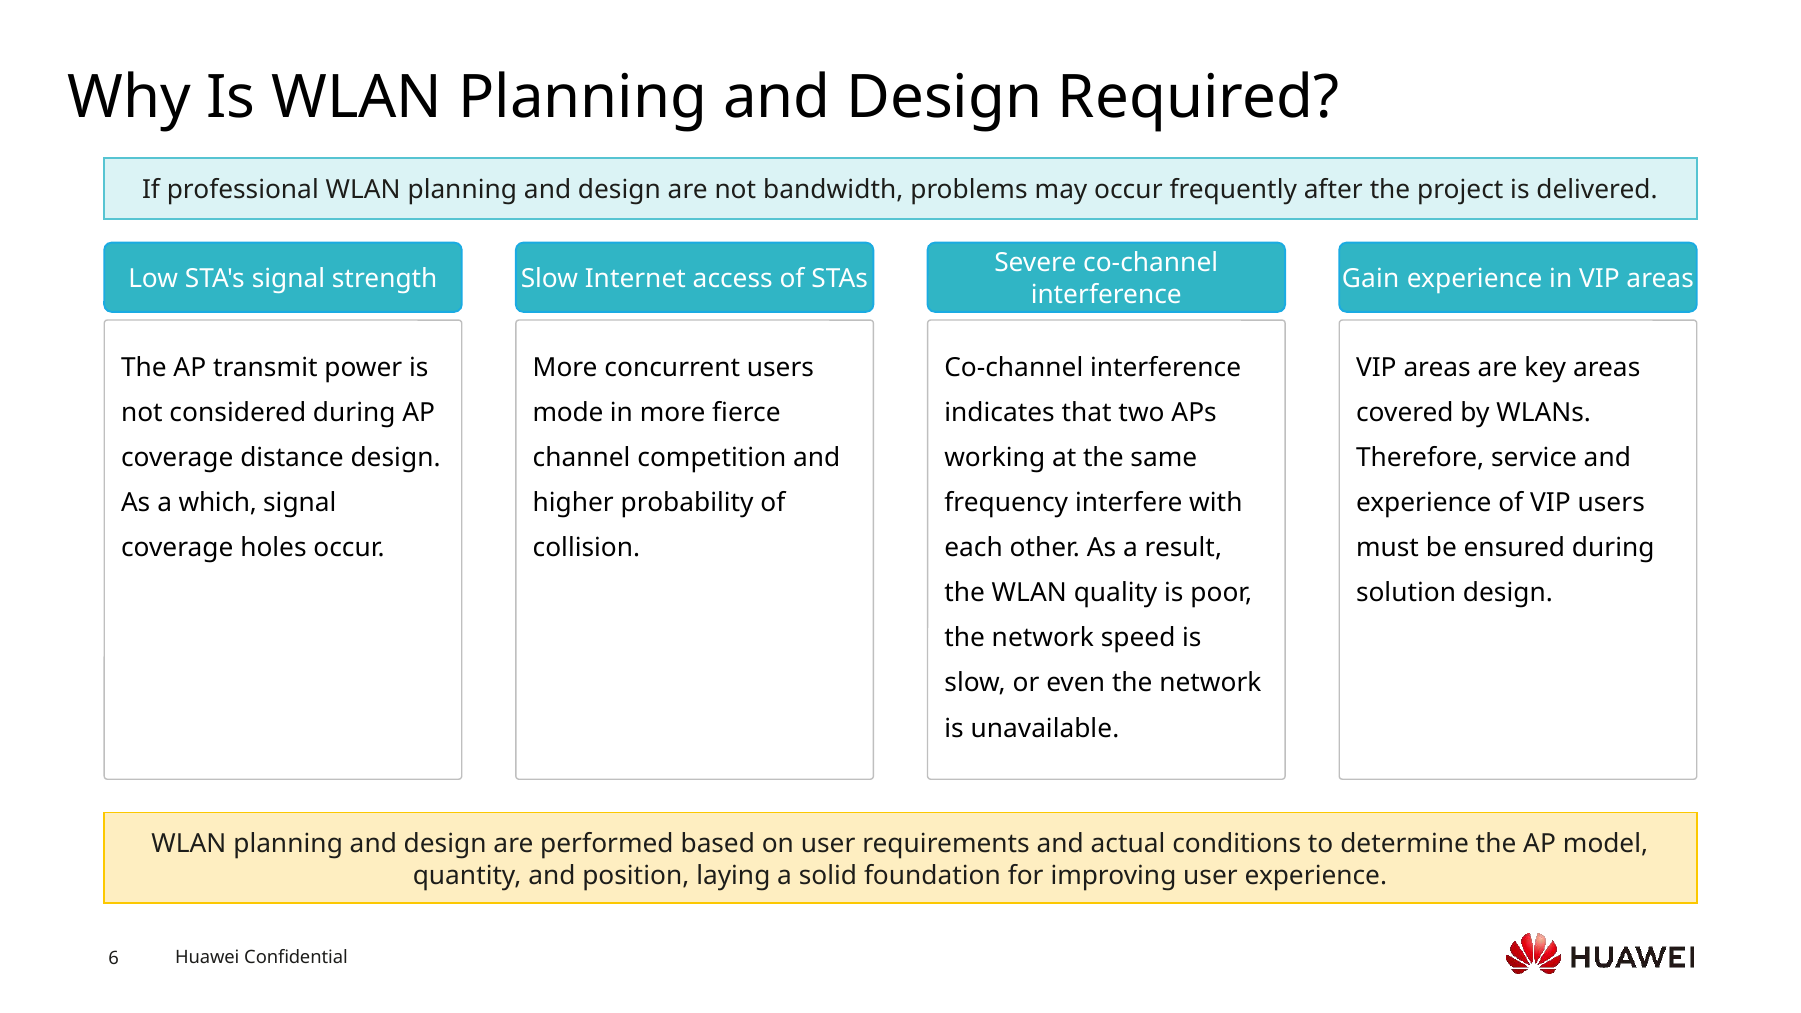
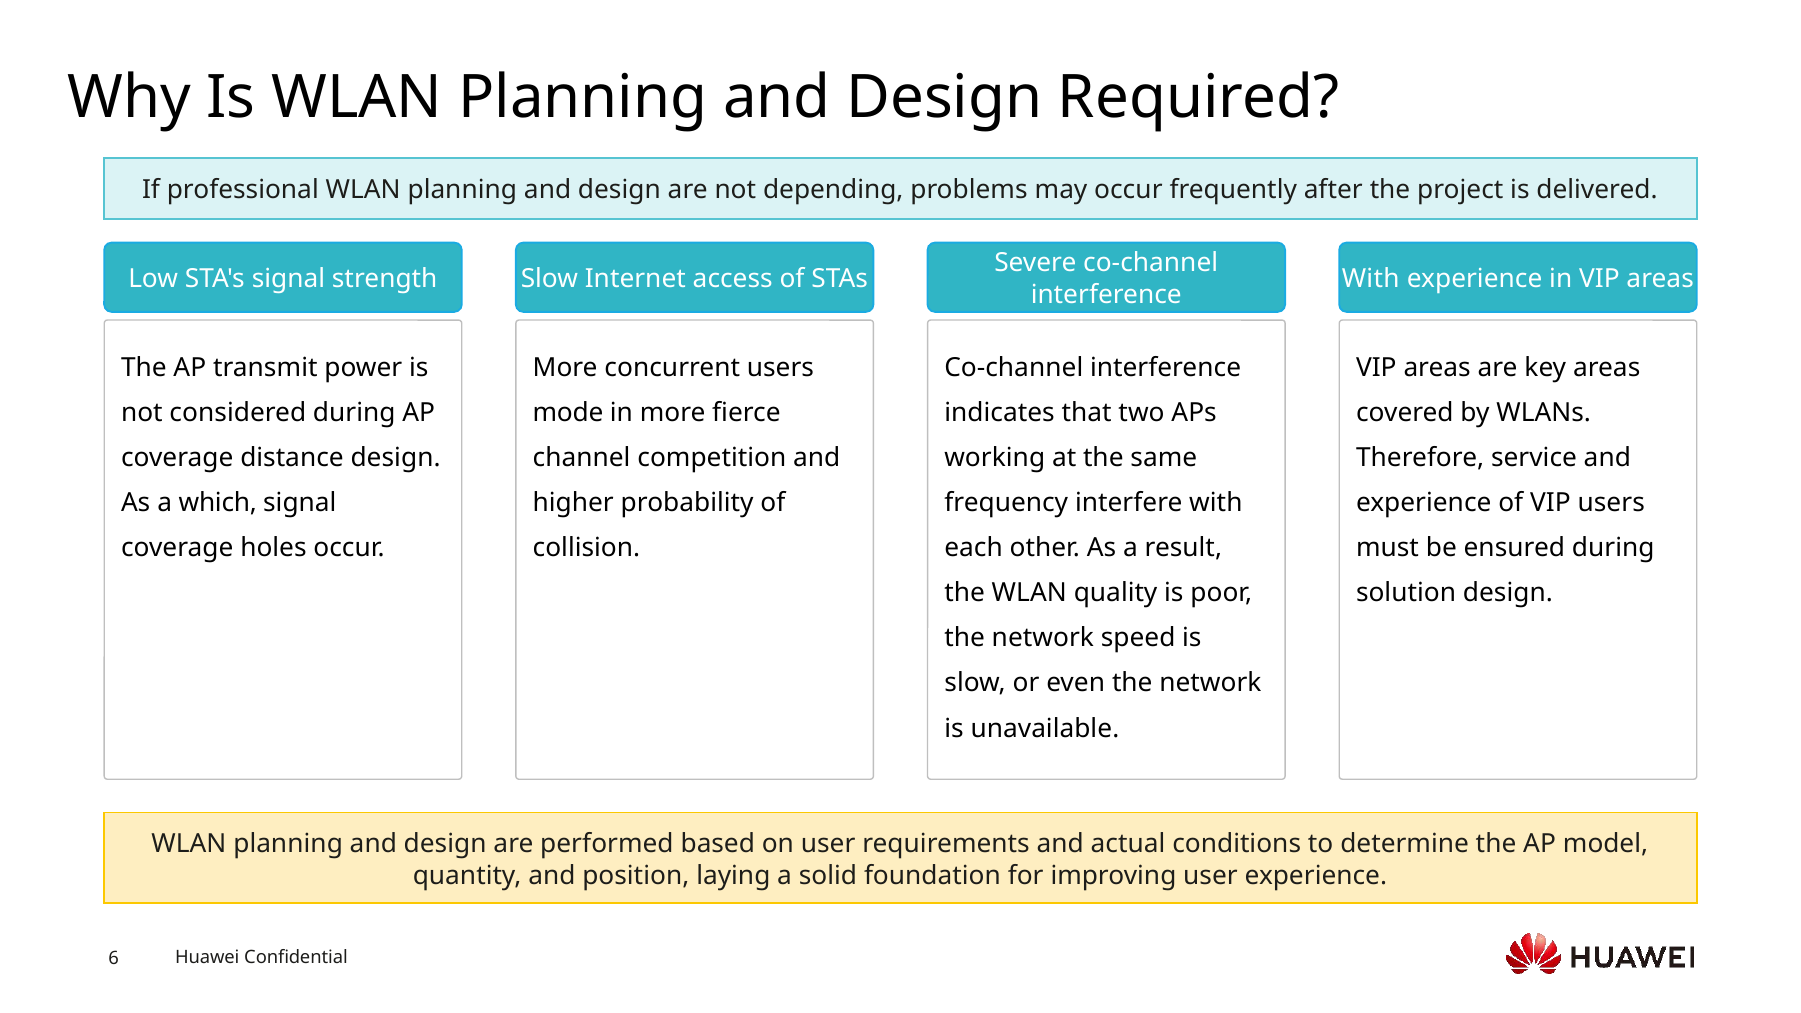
bandwidth: bandwidth -> depending (833, 190)
Gain: Gain -> With (1371, 279)
